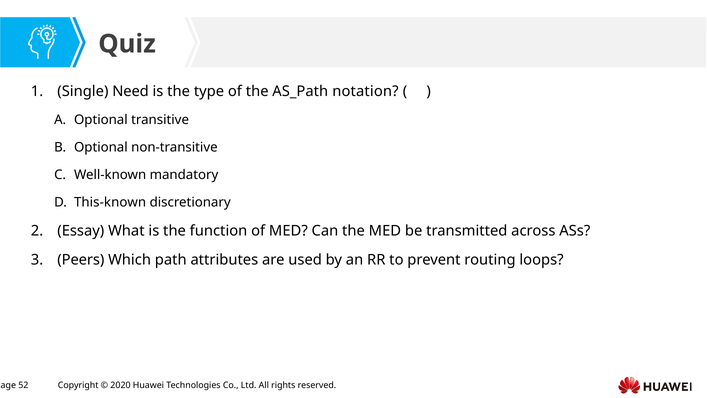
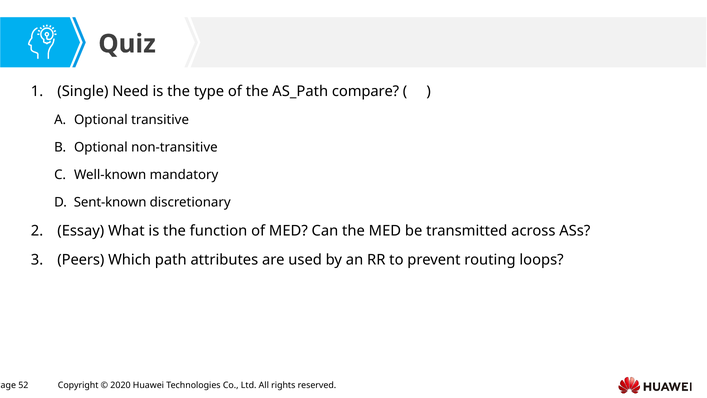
notation: notation -> compare (366, 91)
This-known: This-known -> Sent-known (110, 202)
